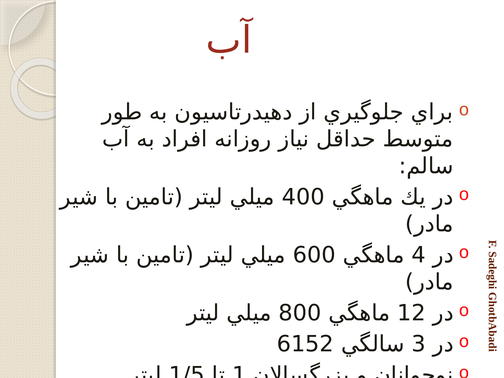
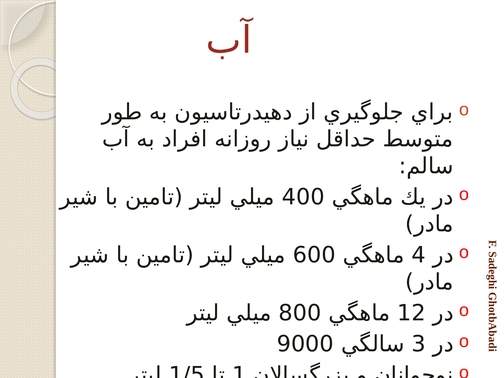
6152: 6152 -> 9000 (305, 344)
